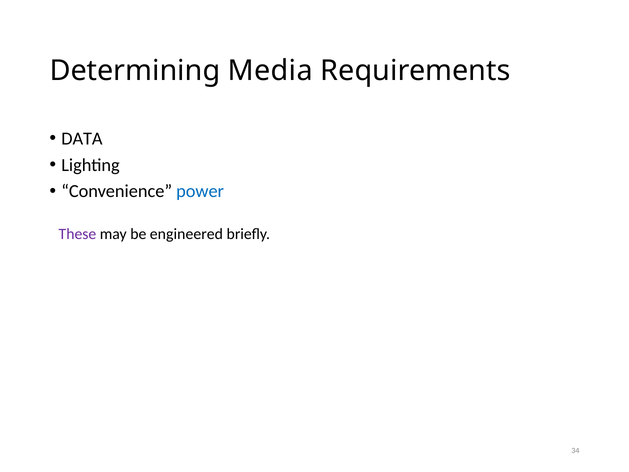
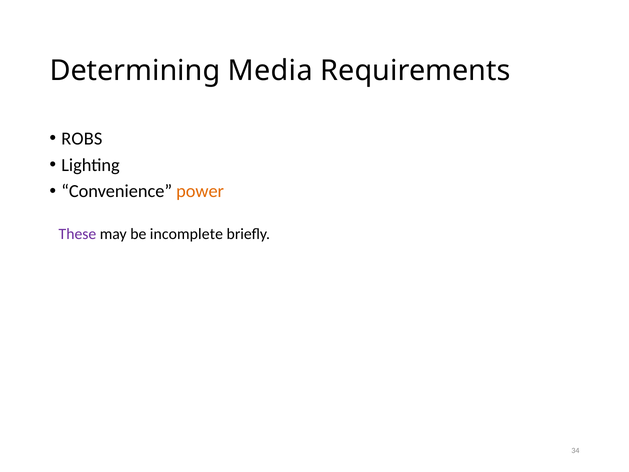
DATA: DATA -> ROBS (82, 139)
power colour: blue -> orange (200, 191)
engineered: engineered -> incomplete (186, 234)
